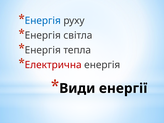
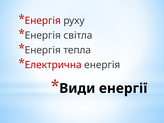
Енергія colour: blue -> red (43, 21)
